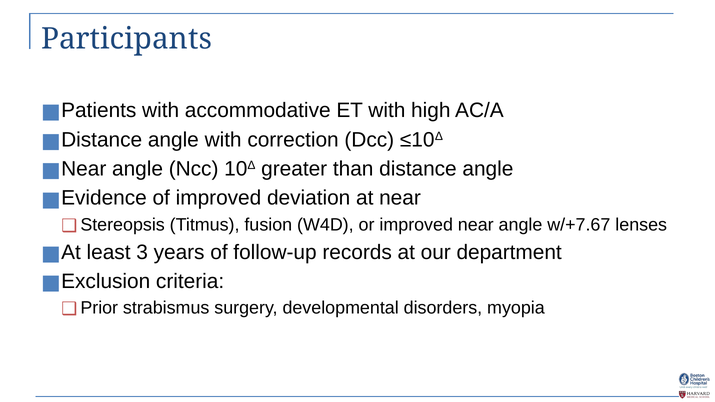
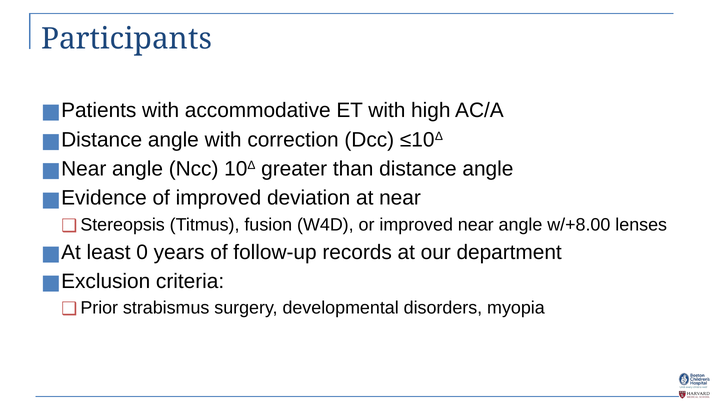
w/+7.67: w/+7.67 -> w/+8.00 (579, 225)
3: 3 -> 0 (142, 252)
